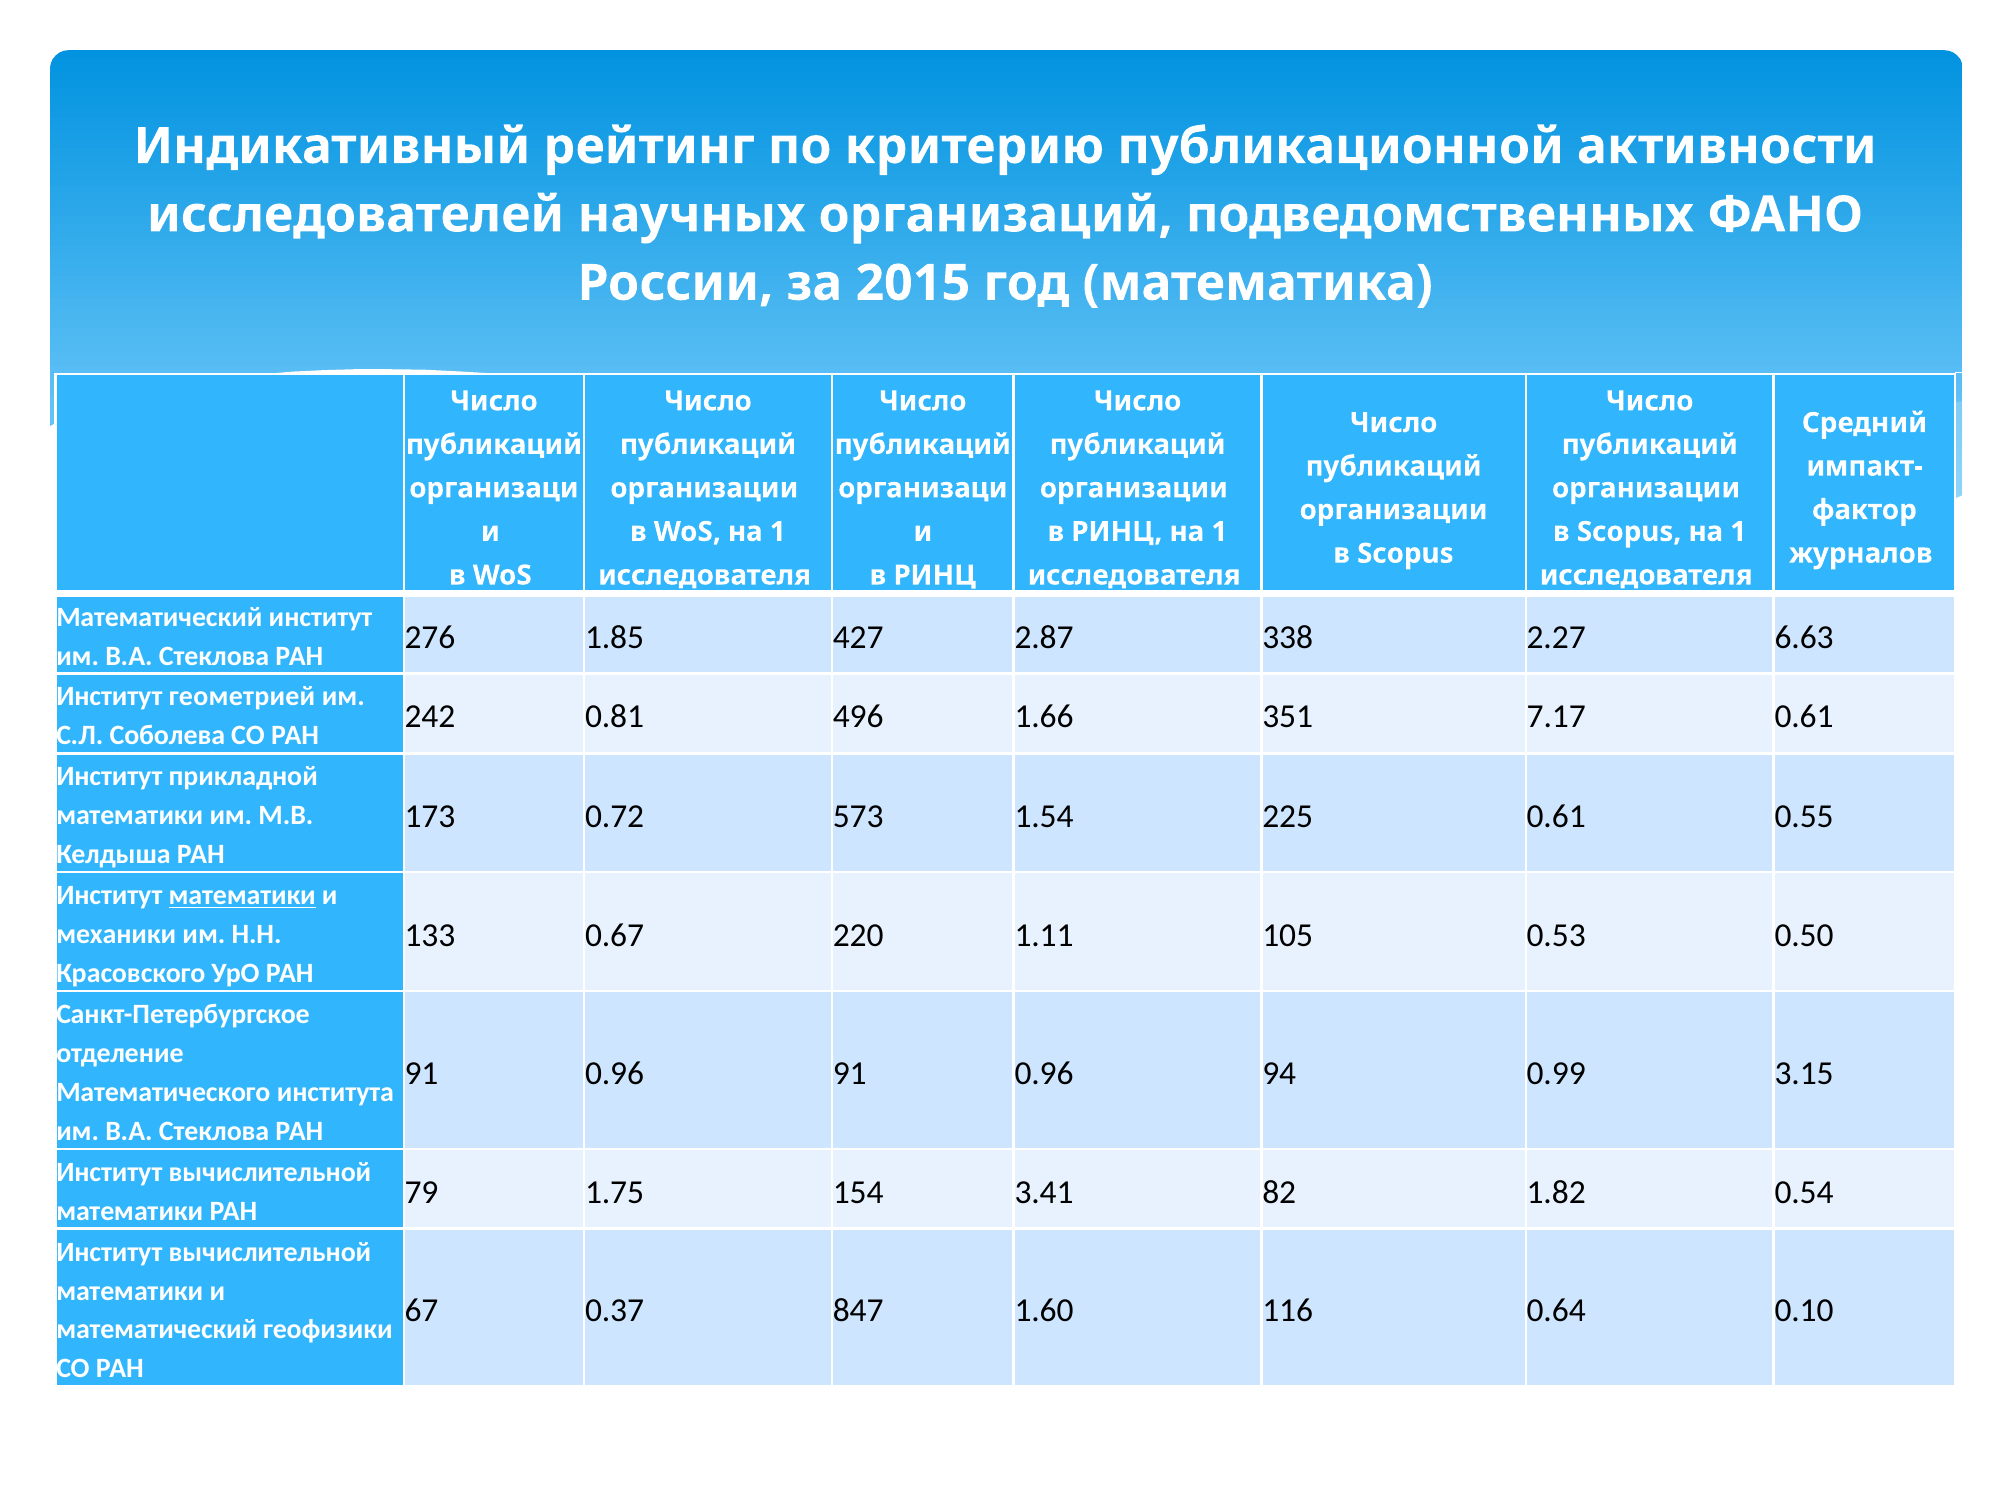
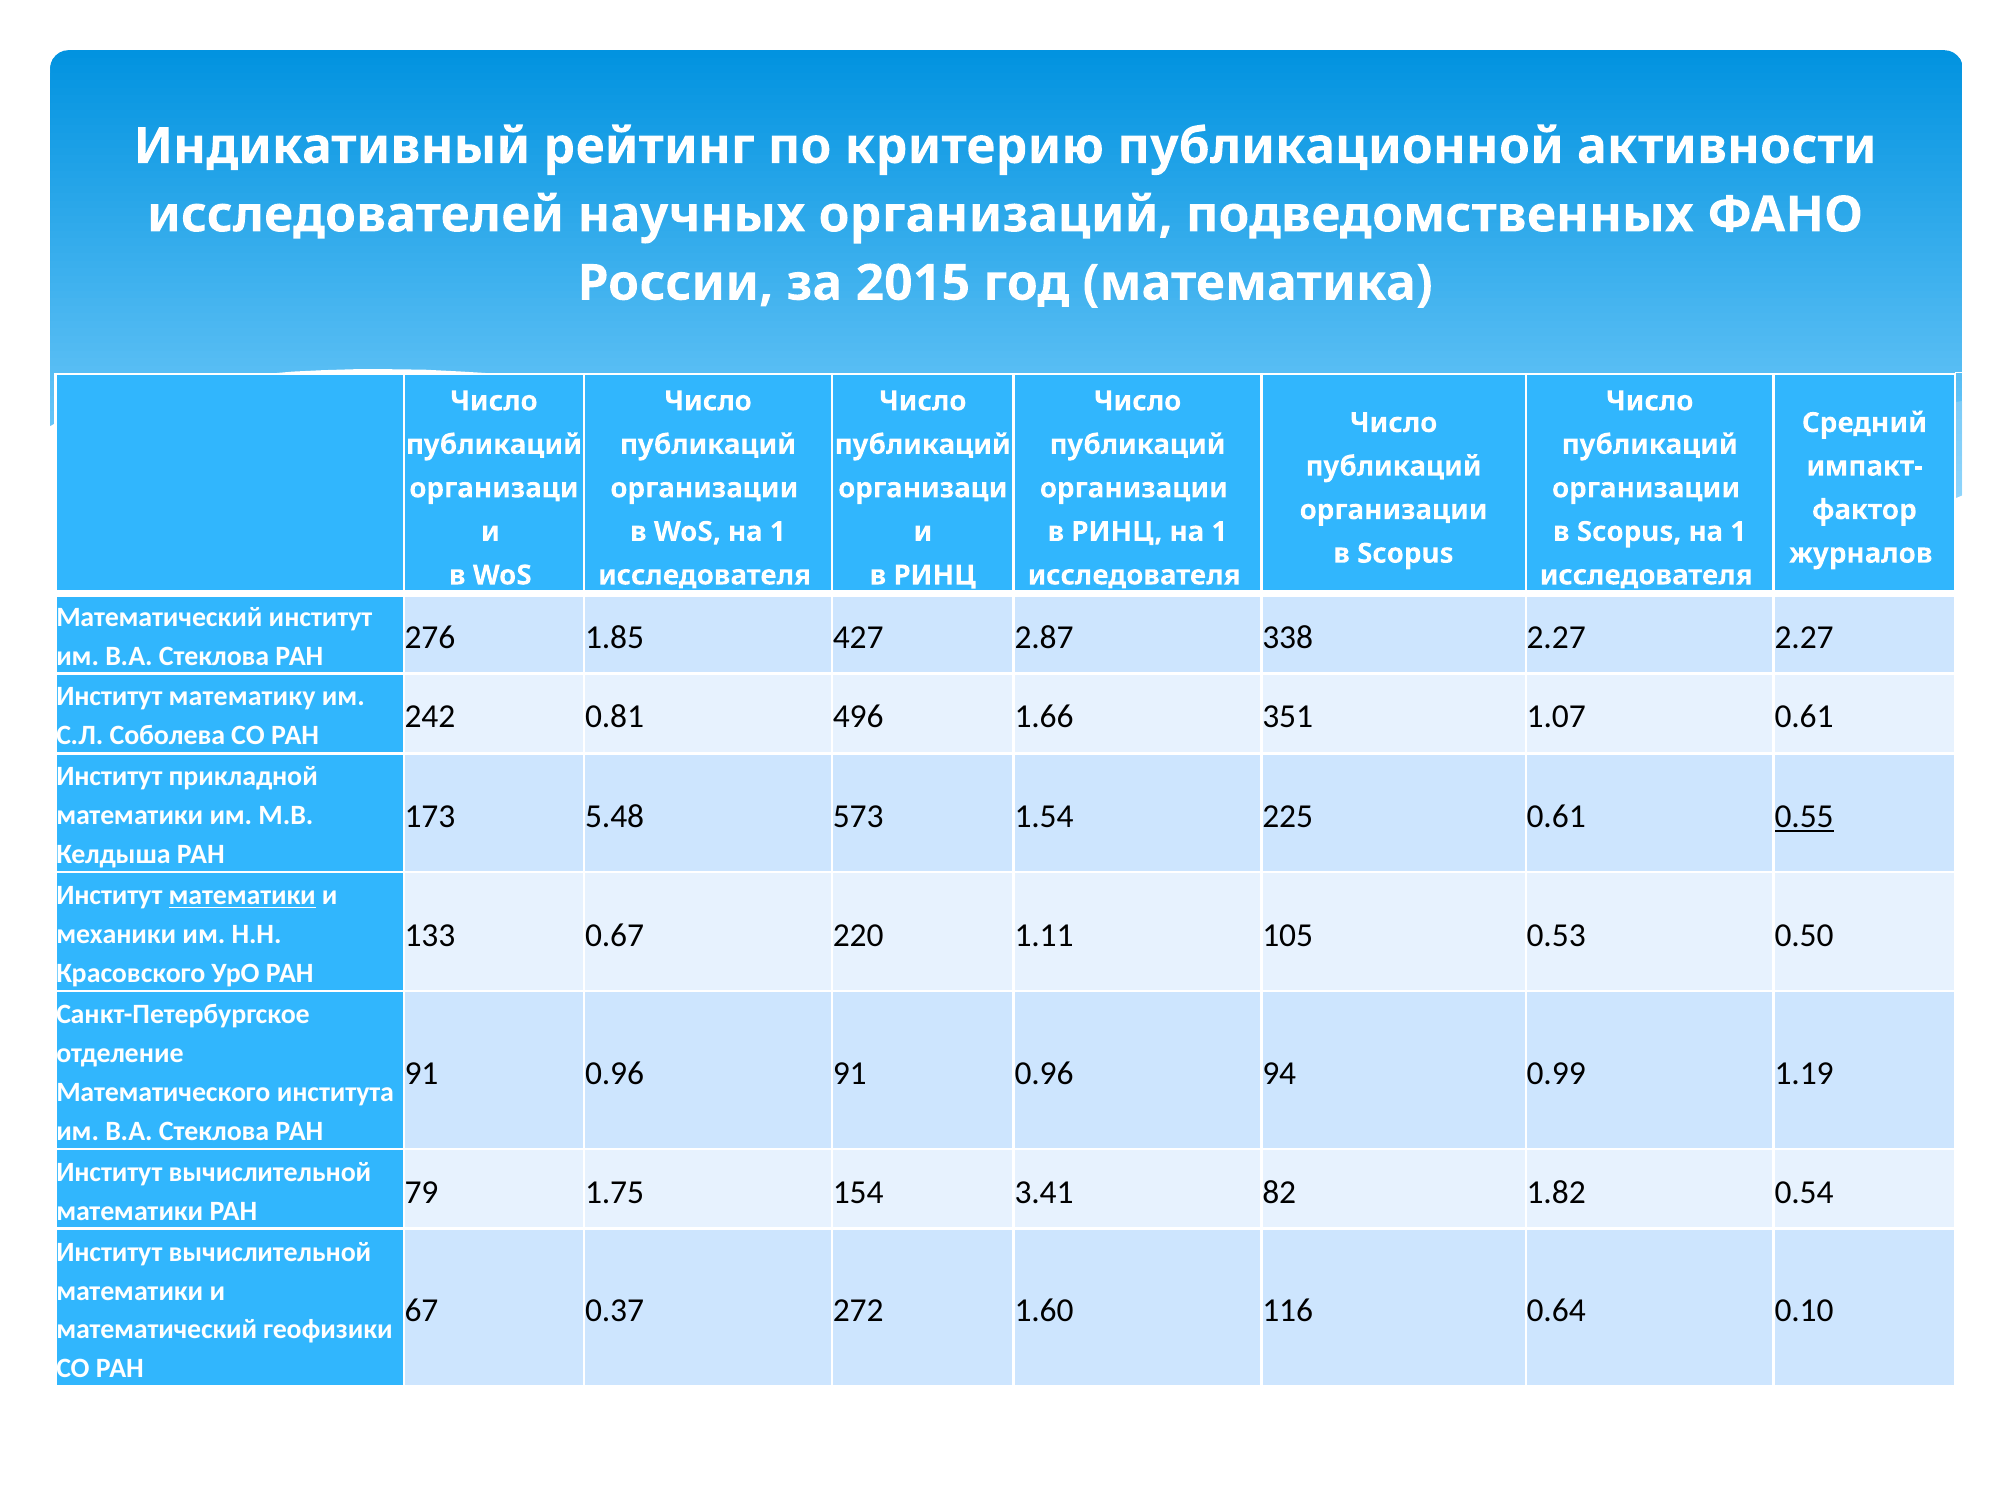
2.27 6.63: 6.63 -> 2.27 (1804, 637)
геометрией: геометрией -> математику (242, 697)
7.17: 7.17 -> 1.07 (1556, 717)
0.72: 0.72 -> 5.48 (615, 816)
0.55 underline: none -> present (1804, 816)
3.15: 3.15 -> 1.19 (1804, 1073)
847: 847 -> 272 (858, 1311)
